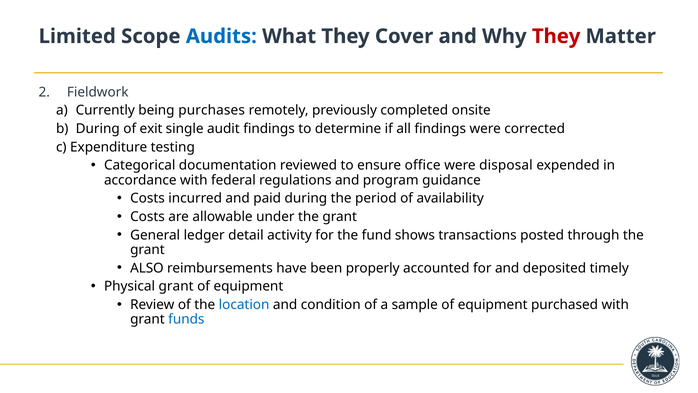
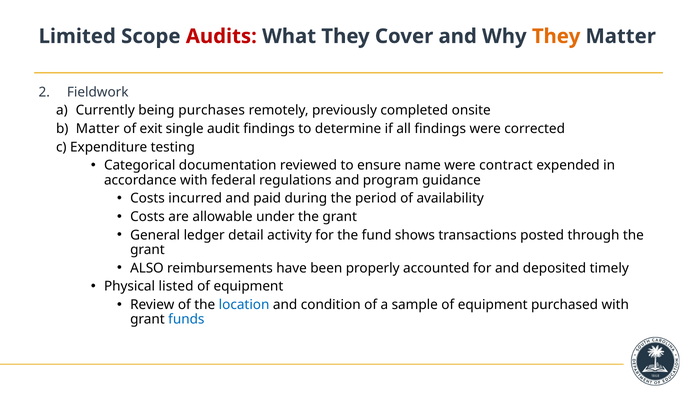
Audits colour: blue -> red (221, 36)
They colour: red -> orange (556, 36)
During: During -> Matter (98, 129)
office: office -> name (423, 165)
disposal: disposal -> contract (506, 165)
Physical grant: grant -> listed (176, 286)
